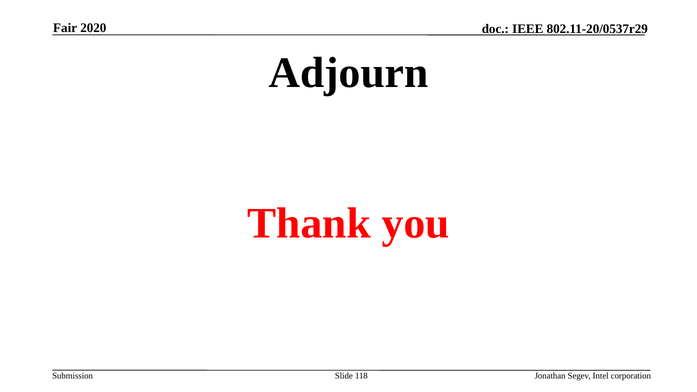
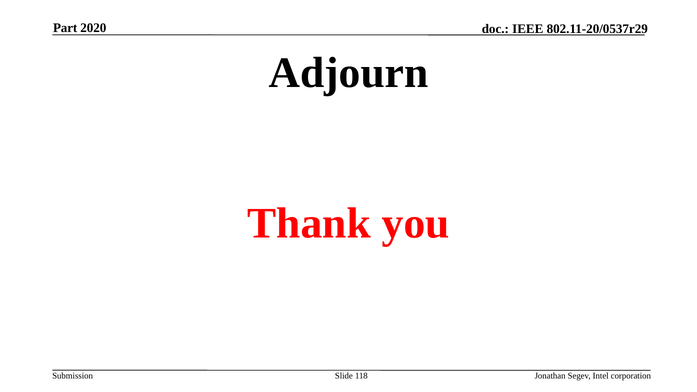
Fair: Fair -> Part (65, 28)
